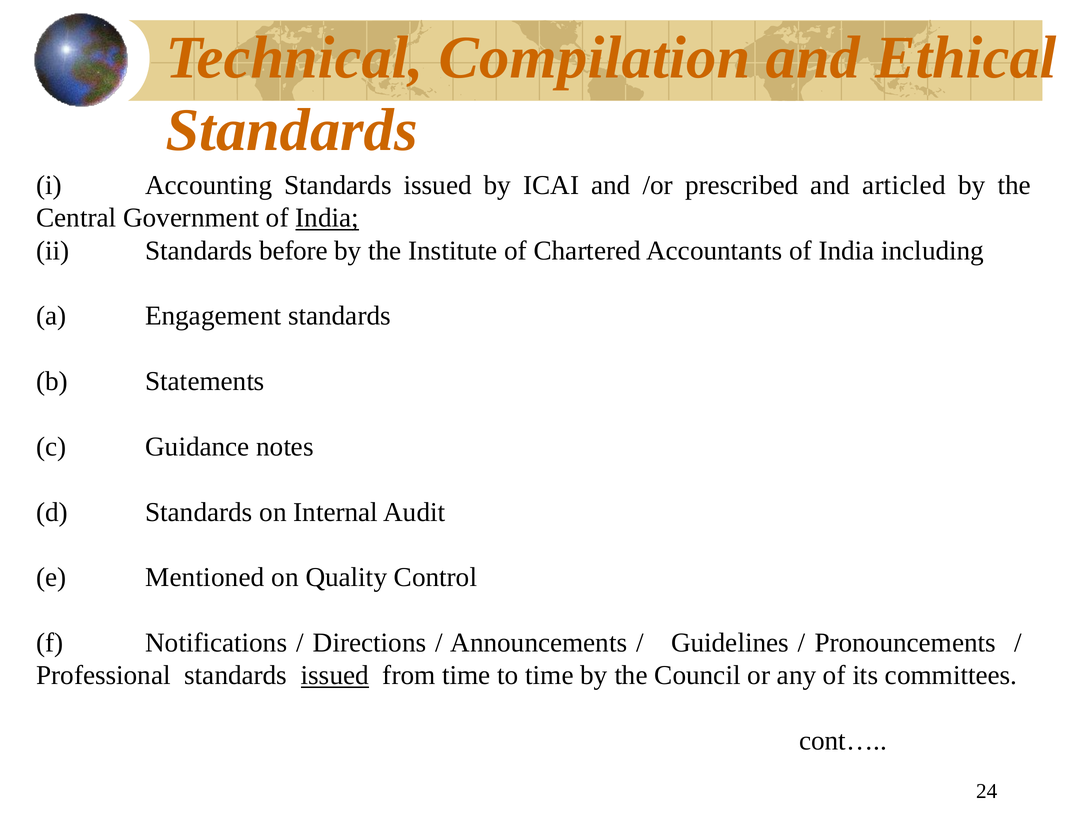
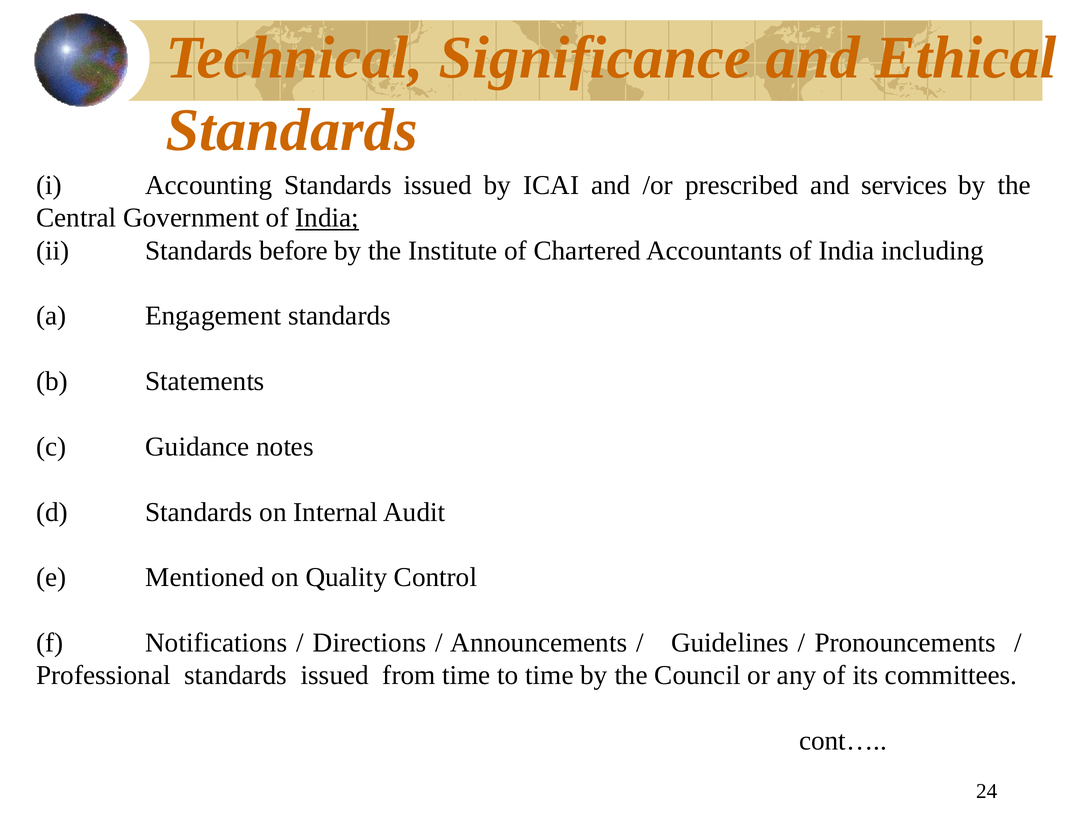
Compilation: Compilation -> Significance (595, 58)
articled: articled -> services (904, 185)
issued underline: present -> none (335, 676)
